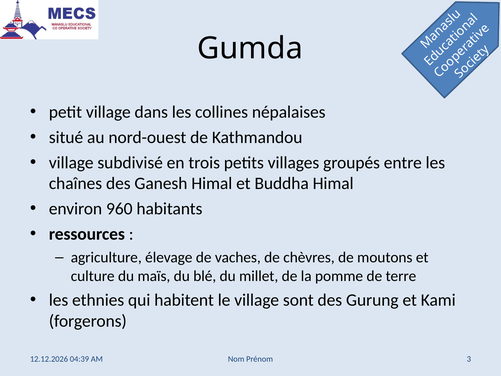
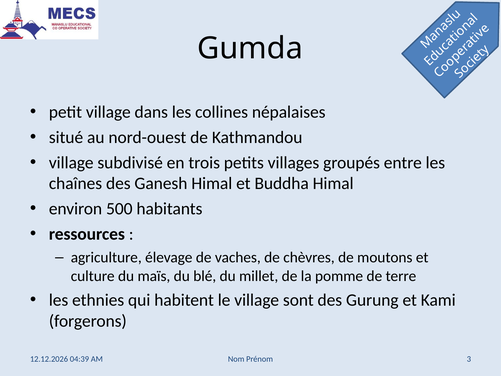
960: 960 -> 500 (119, 209)
